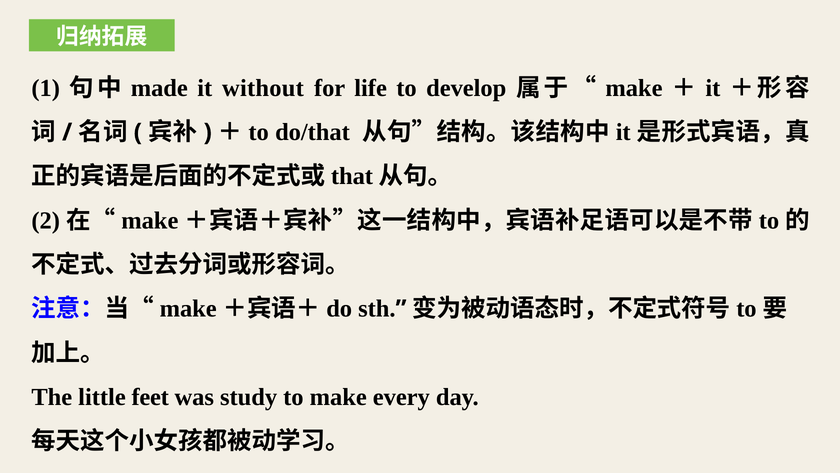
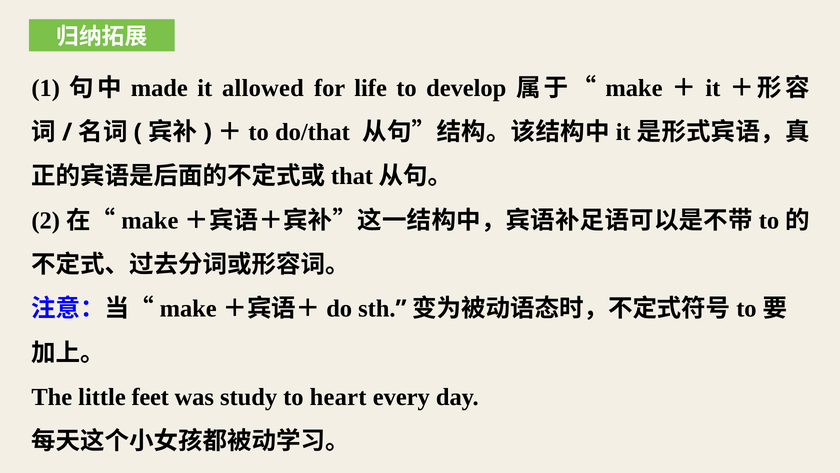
without: without -> allowed (263, 88)
to make: make -> heart (338, 397)
